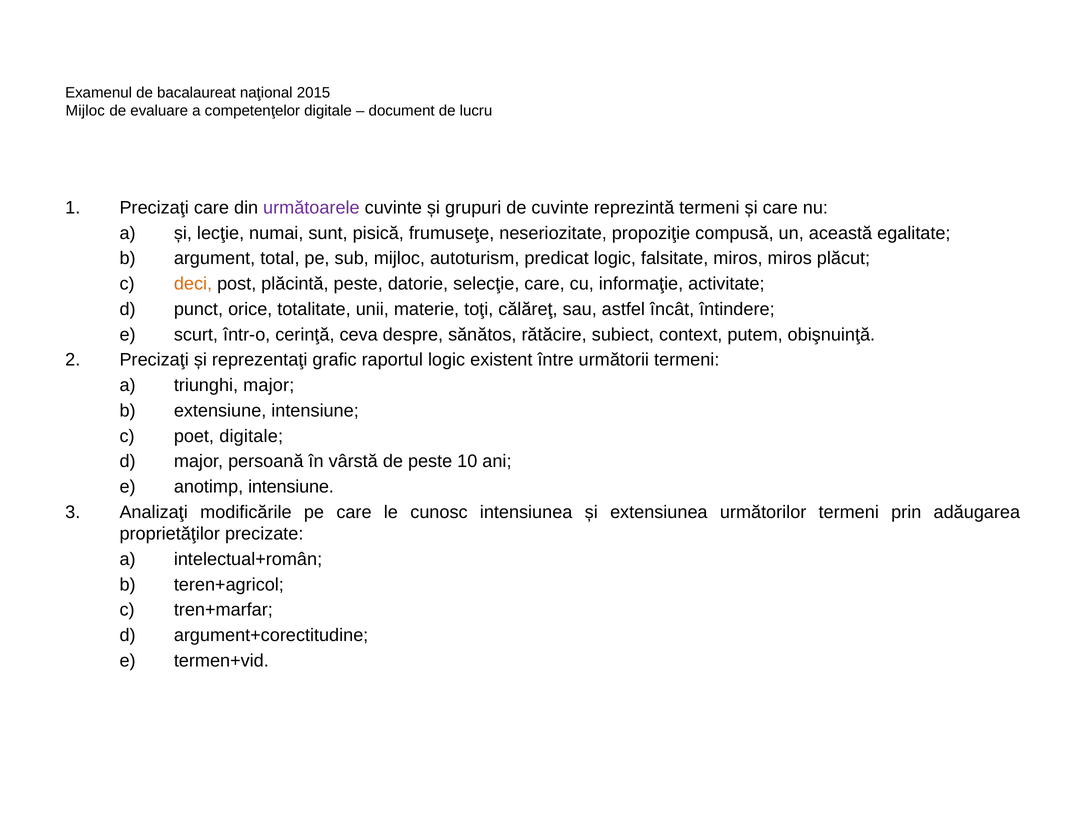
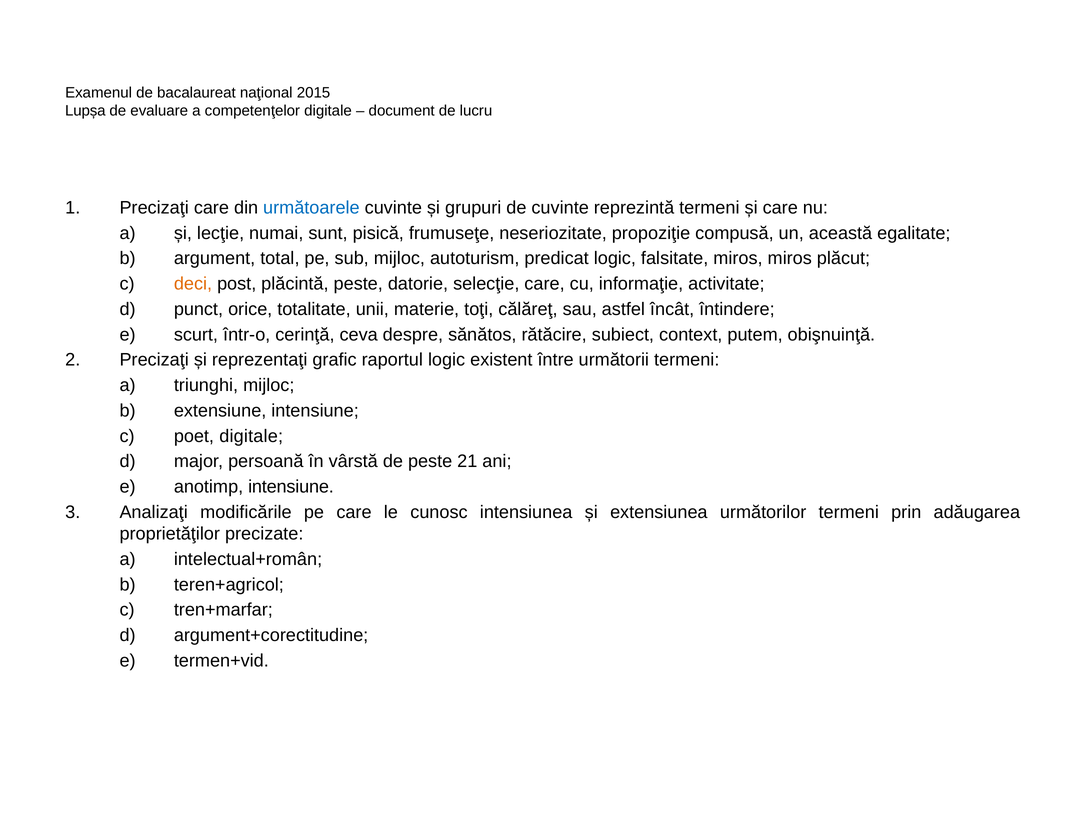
Mijloc: Mijloc -> Lupșa (85, 111)
următoarele colour: purple -> blue (311, 208)
triunghi major: major -> mijloc (269, 385)
10: 10 -> 21 (467, 462)
